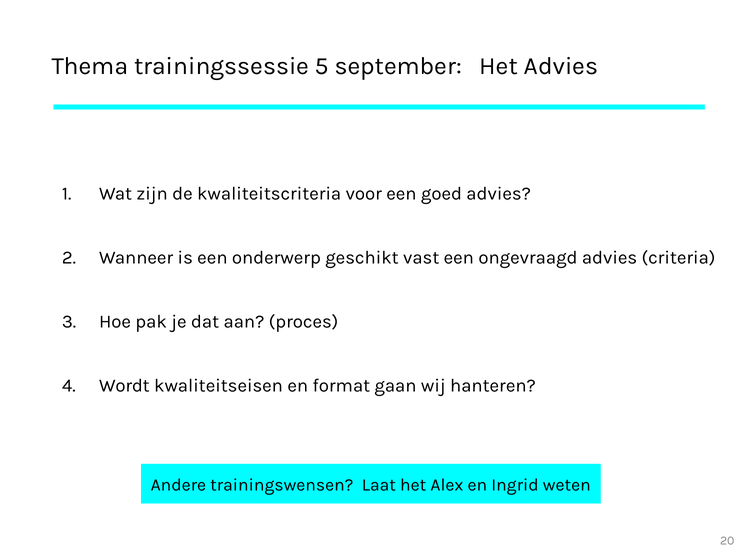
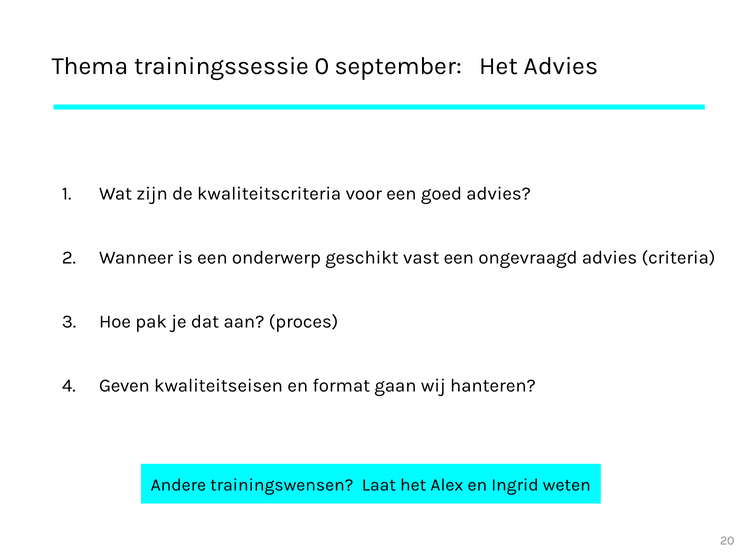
5: 5 -> 0 (322, 66)
Wordt: Wordt -> Geven (124, 385)
